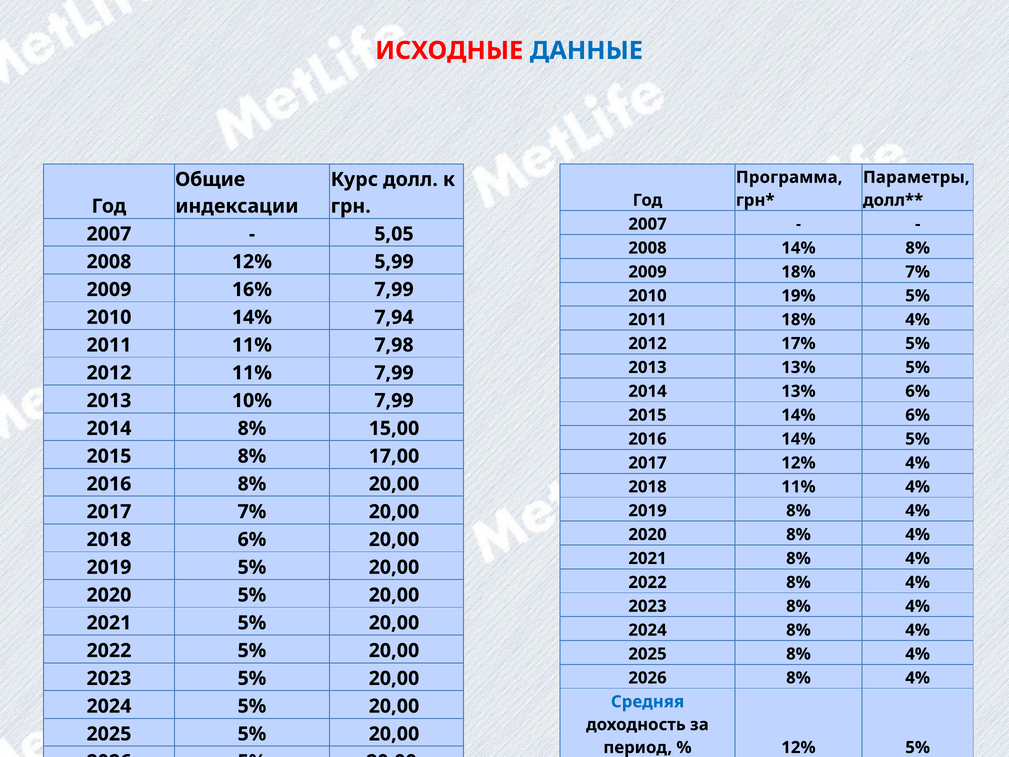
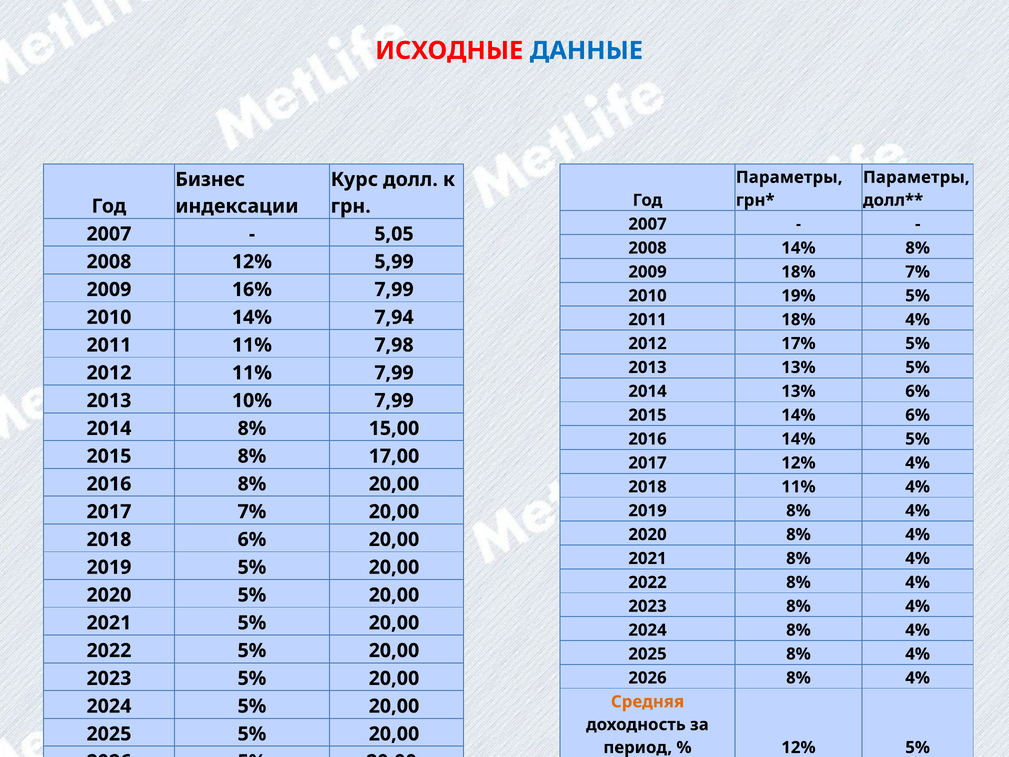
Программа: Программа -> Параметры (789, 177)
Общие: Общие -> Бизнес (210, 179)
Средняя colour: blue -> orange (648, 702)
